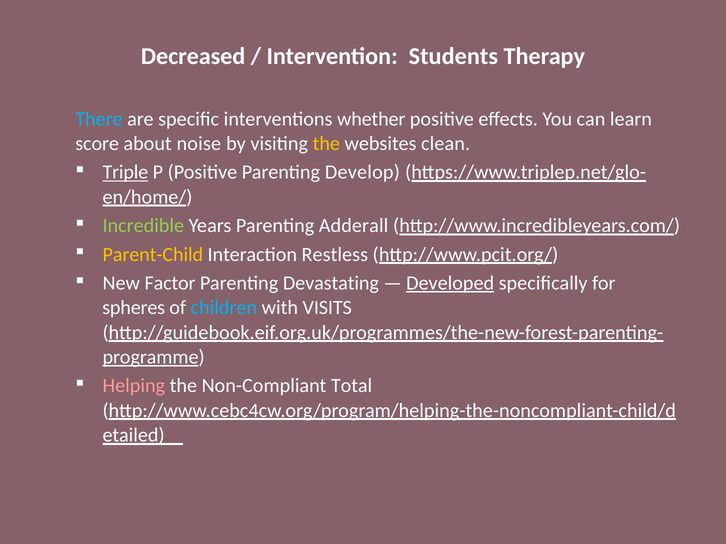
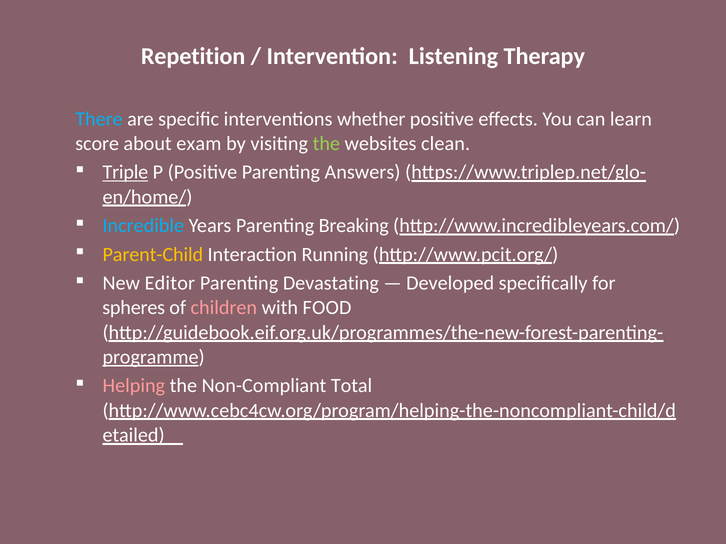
Decreased: Decreased -> Repetition (193, 56)
Students: Students -> Listening (453, 56)
noise: noise -> exam (199, 144)
the colour: yellow -> light green (326, 144)
Develop: Develop -> Answers (363, 172)
Incredible colour: light green -> light blue (143, 226)
Adderall: Adderall -> Breaking (354, 226)
Restless: Restless -> Running (335, 255)
Factor: Factor -> Editor (170, 283)
Developed underline: present -> none (450, 283)
children colour: light blue -> pink (224, 308)
VISITS: VISITS -> FOOD (327, 308)
